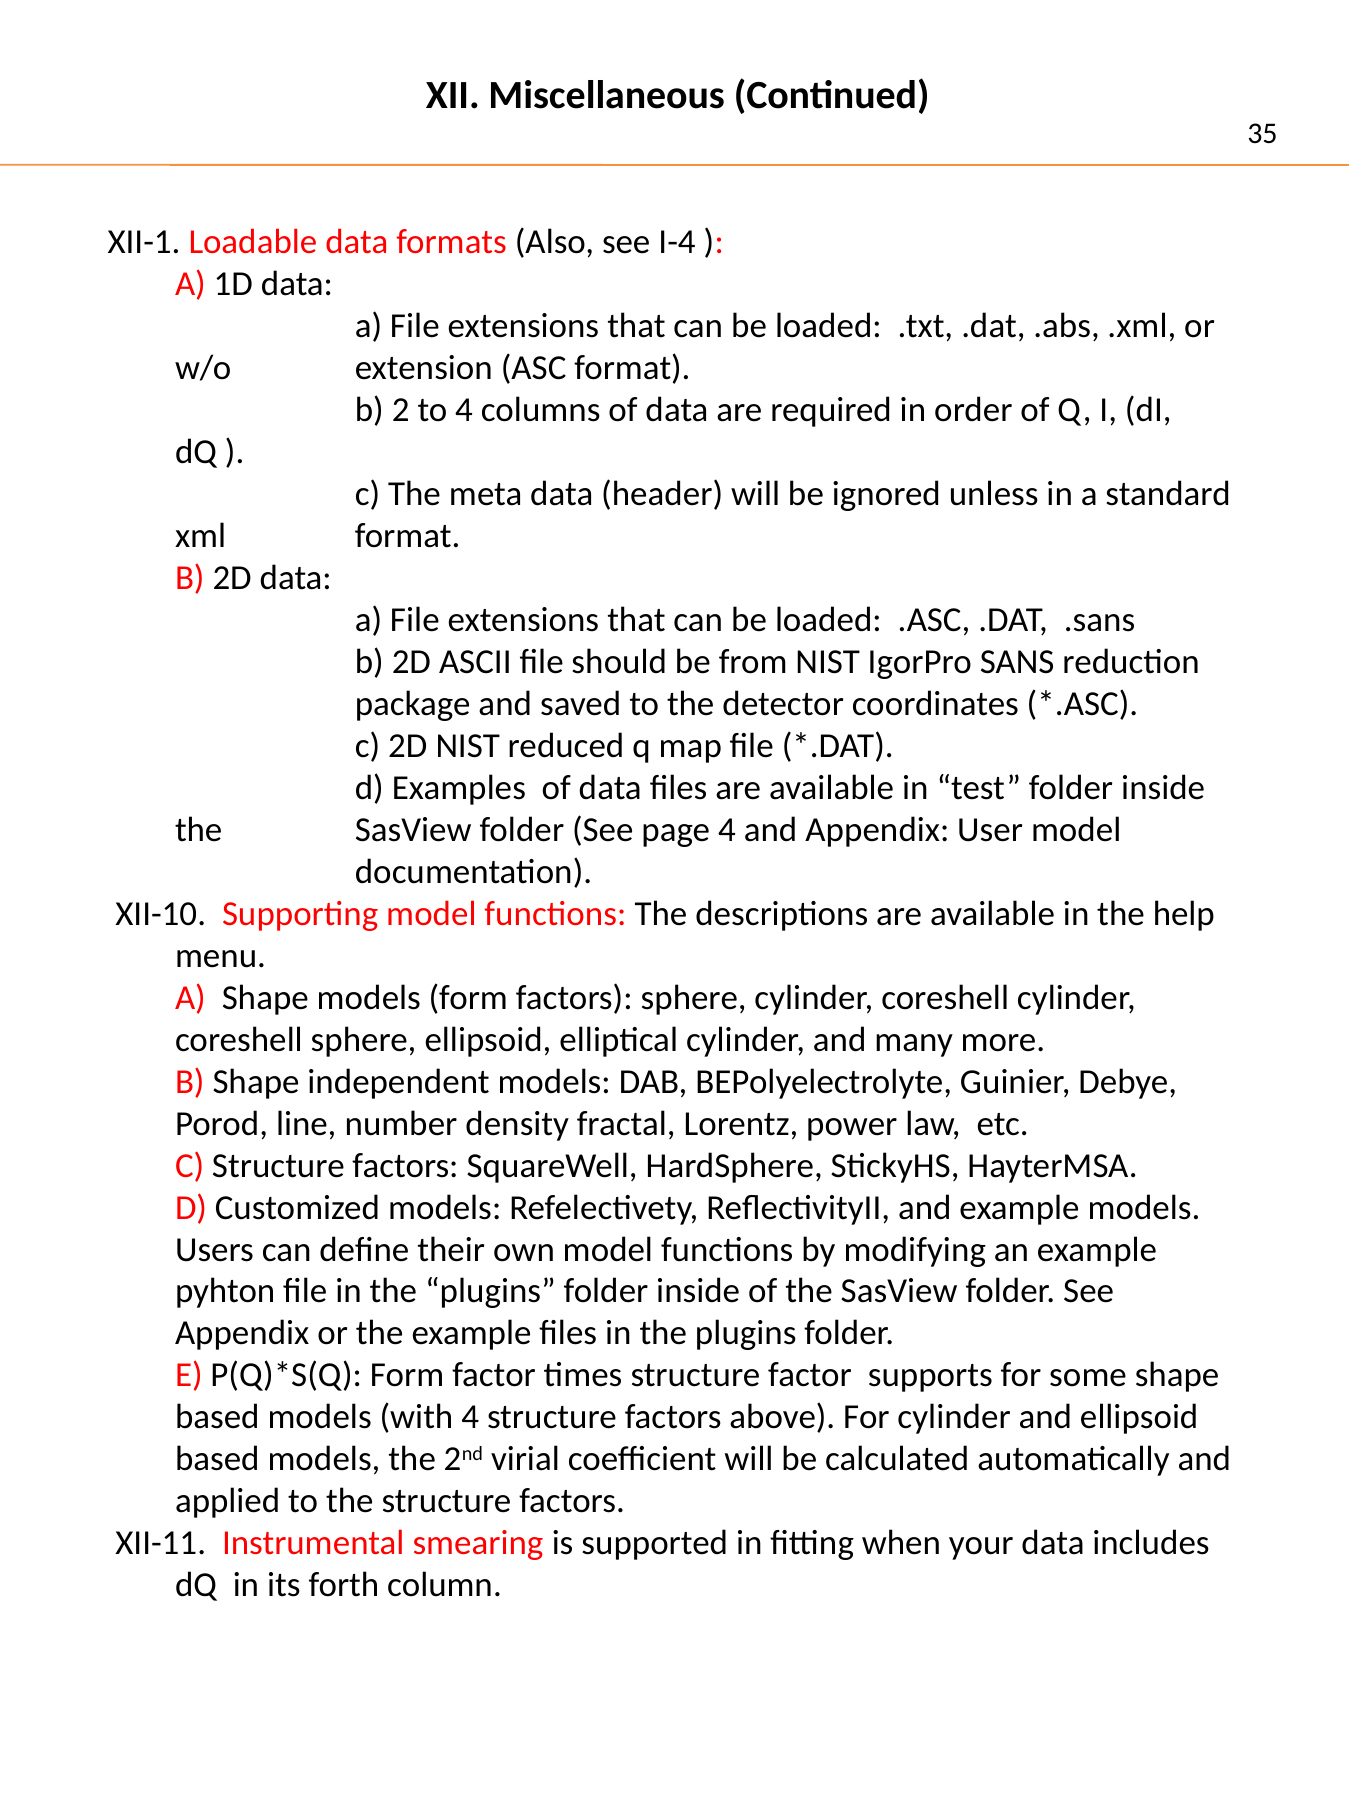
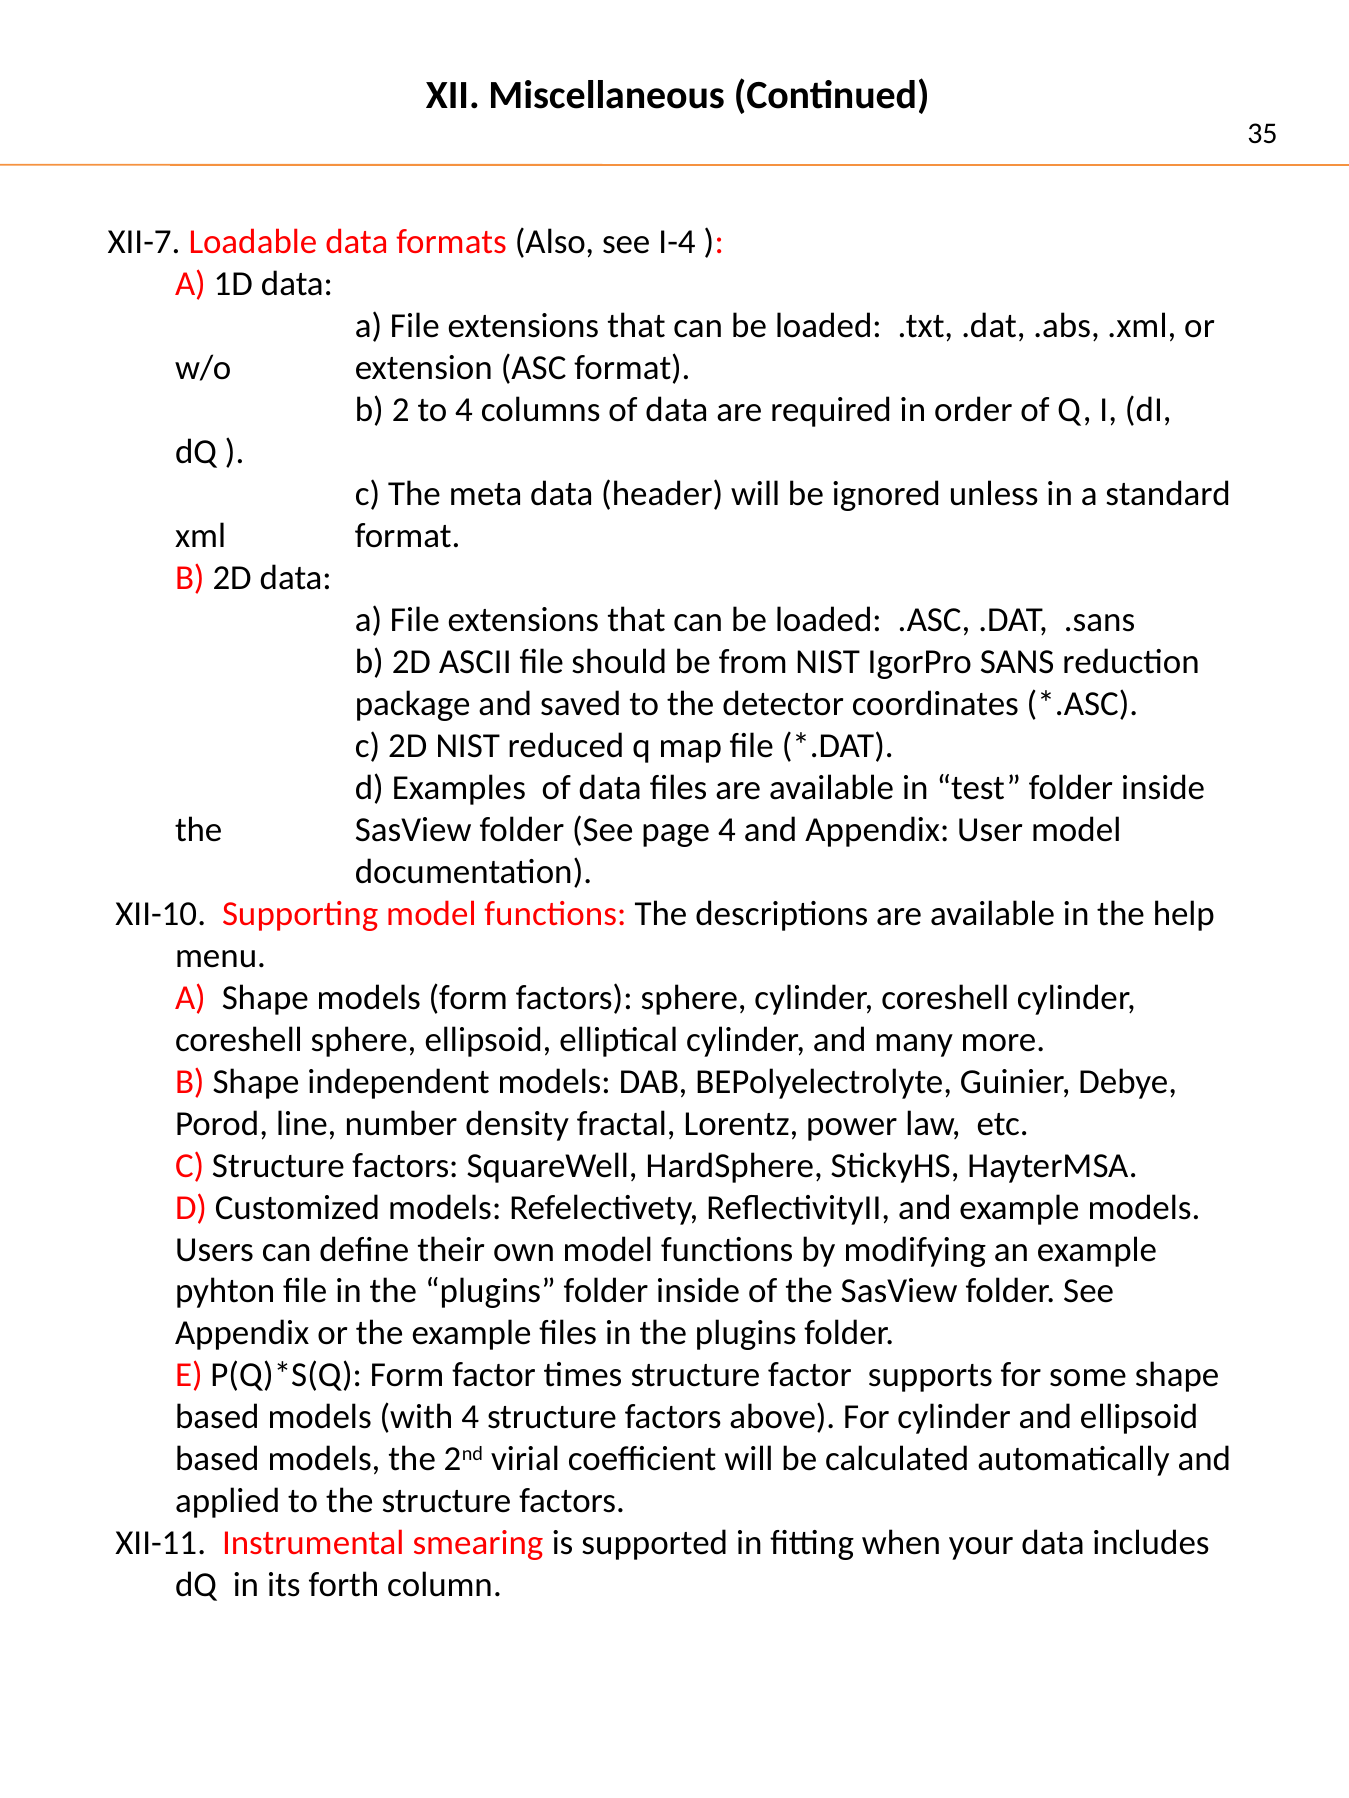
XII-1: XII-1 -> XII-7 (144, 242)
